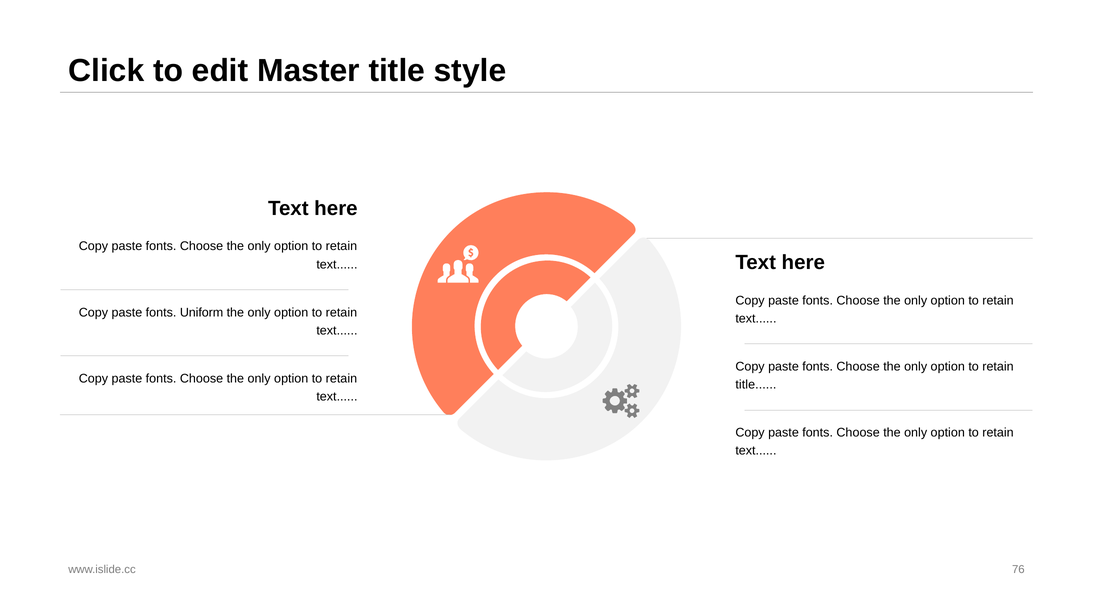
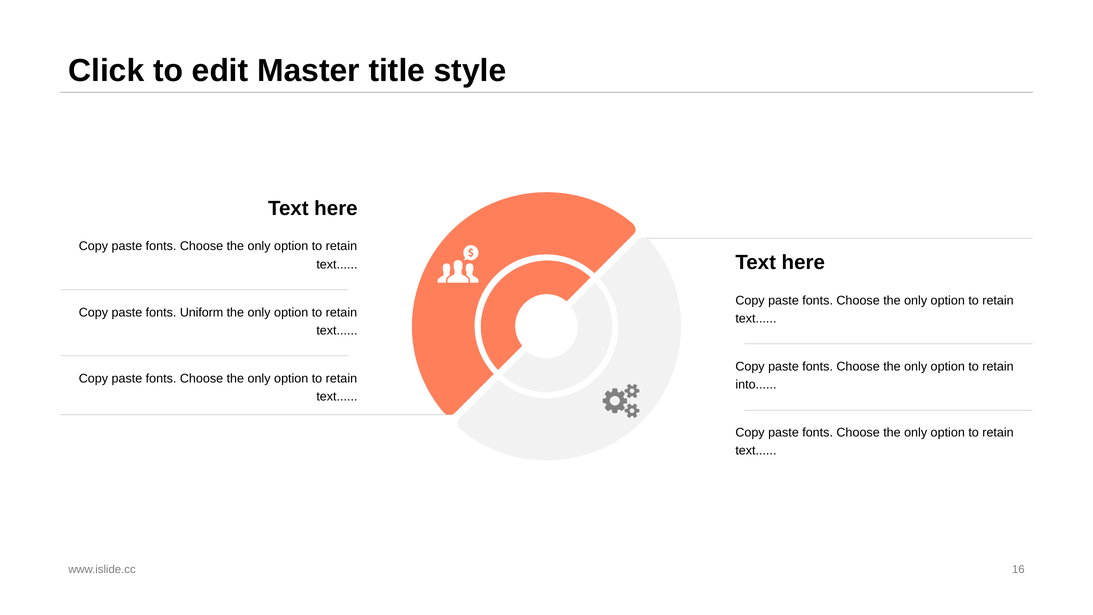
title: title -> into (756, 385)
76: 76 -> 16 (1018, 569)
